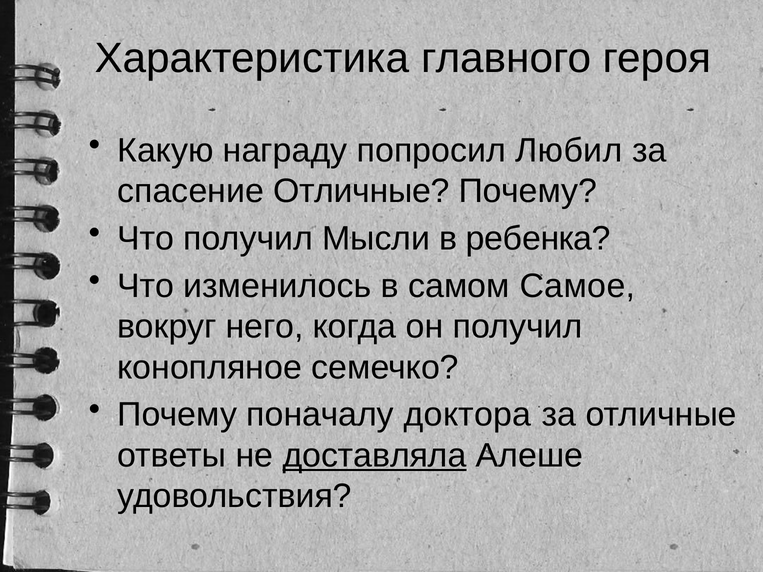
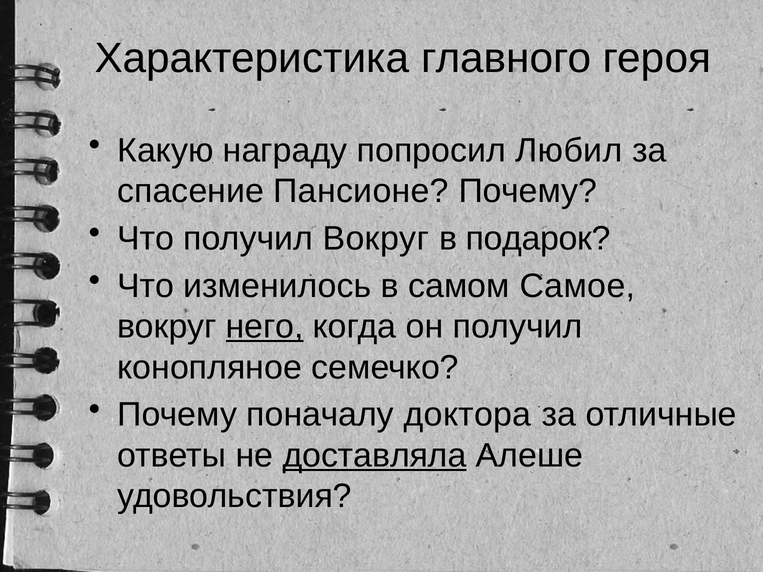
спасение Отличные: Отличные -> Пансионе (361, 191)
получил Мысли: Мысли -> Вокруг (376, 239)
ребенка: ребенка -> подарок (538, 239)
него underline: none -> present (265, 327)
